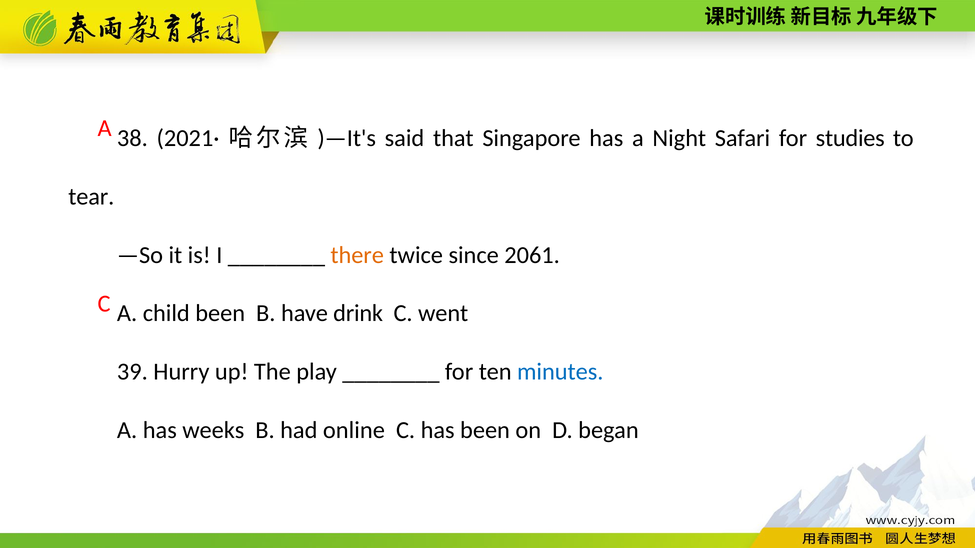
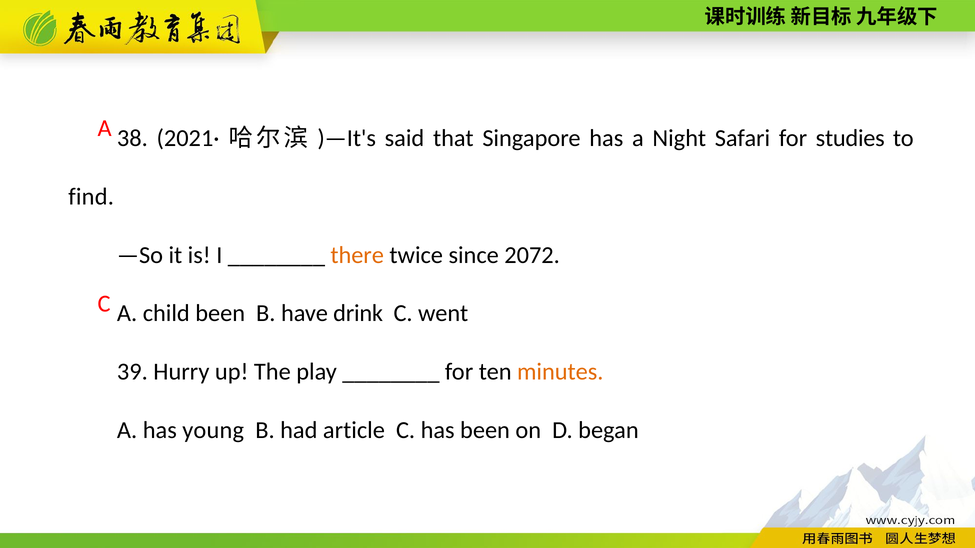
tear: tear -> find (91, 197)
2061: 2061 -> 2072 (532, 255)
minutes colour: blue -> orange (560, 372)
weeks: weeks -> young (213, 431)
online: online -> article (354, 431)
